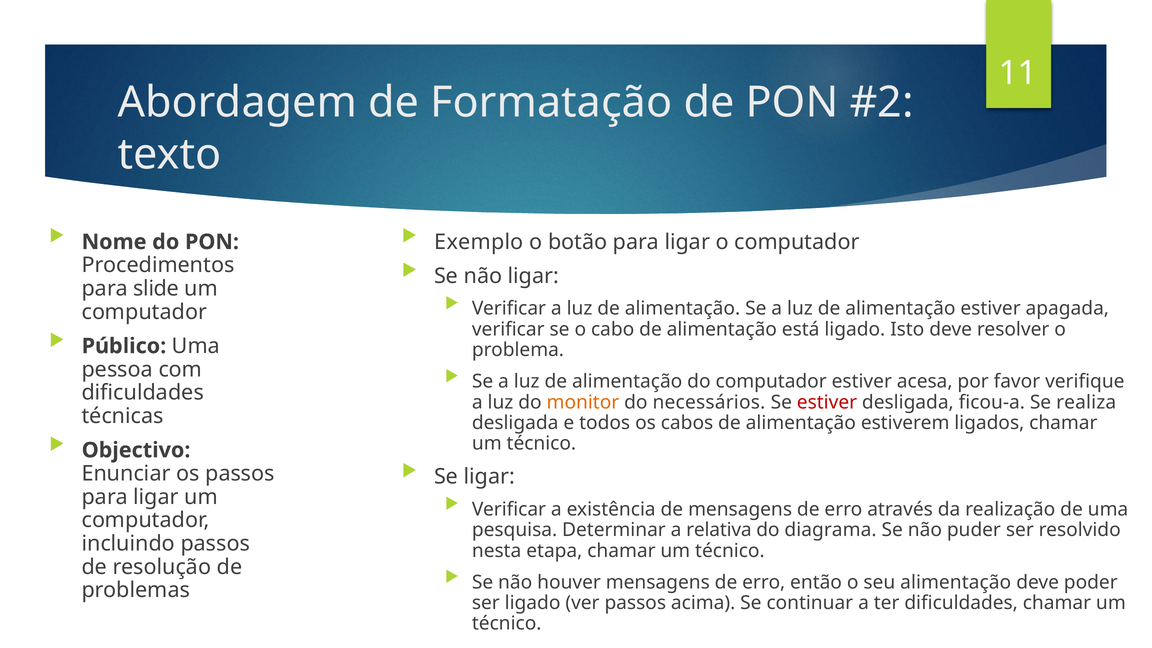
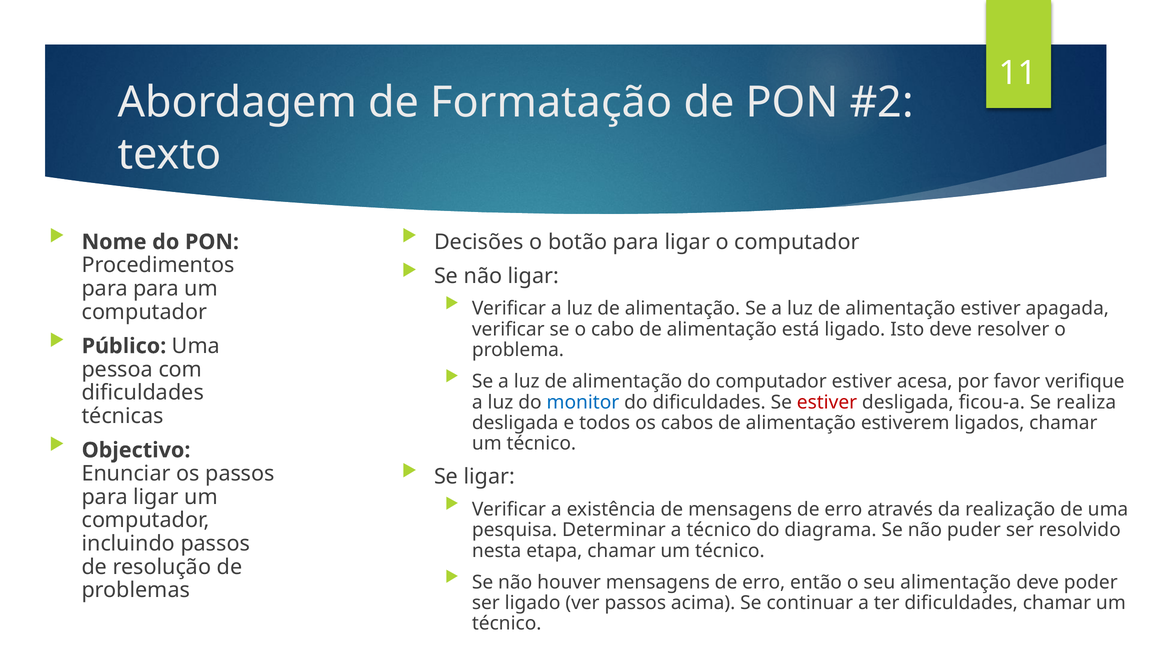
Exemplo: Exemplo -> Decisões (479, 242)
para slide: slide -> para (156, 289)
monitor colour: orange -> blue (583, 402)
do necessários: necessários -> dificuldades (709, 402)
a relativa: relativa -> técnico (719, 530)
